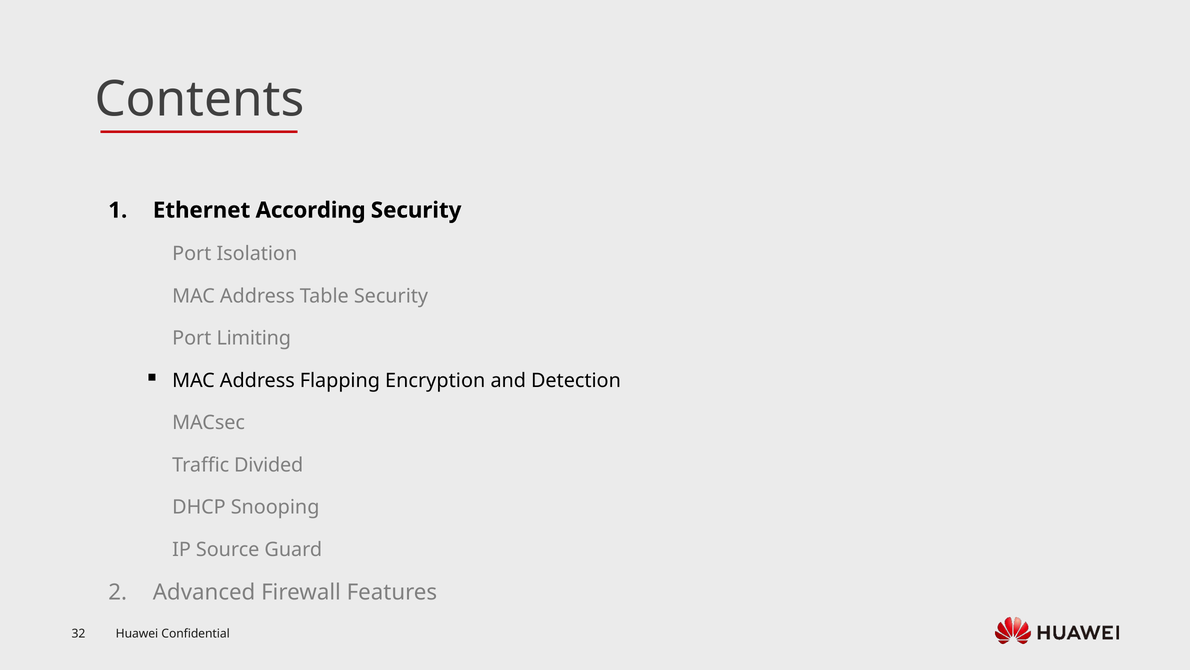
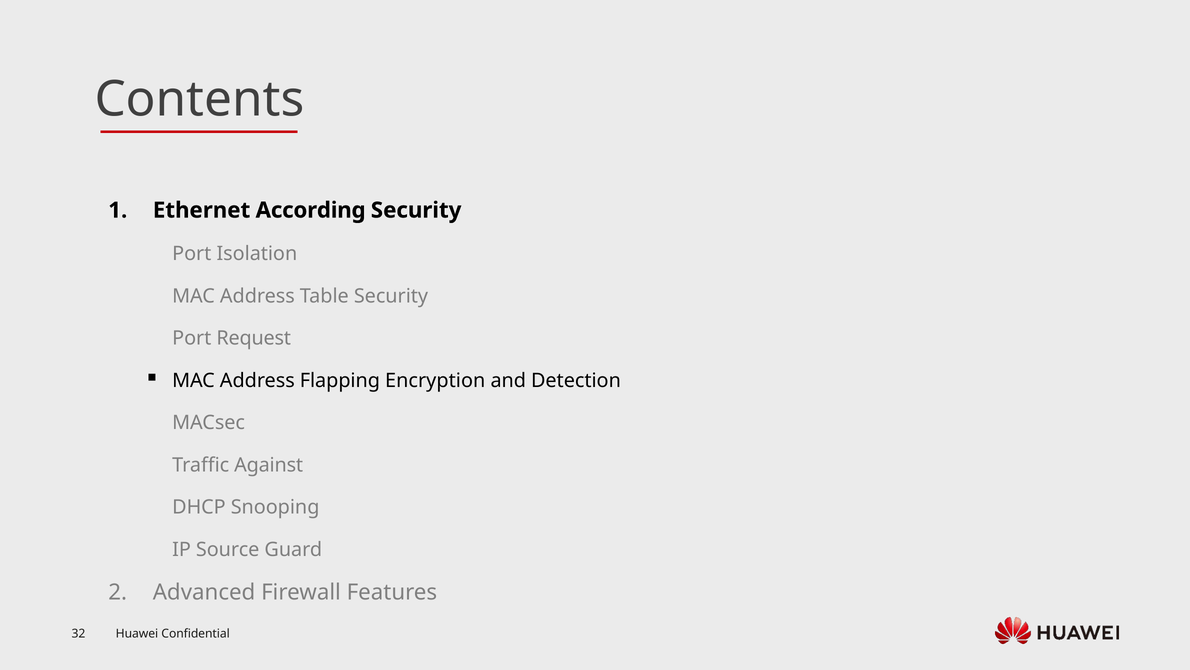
Limiting: Limiting -> Request (254, 338)
Divided: Divided -> Against (269, 465)
